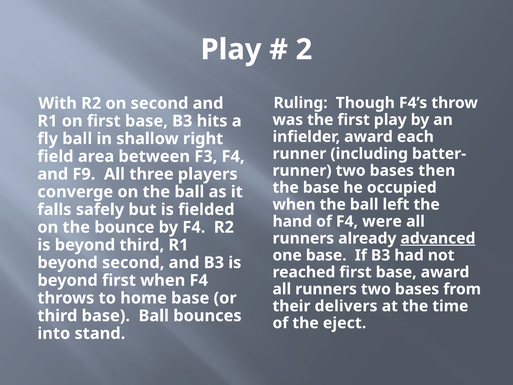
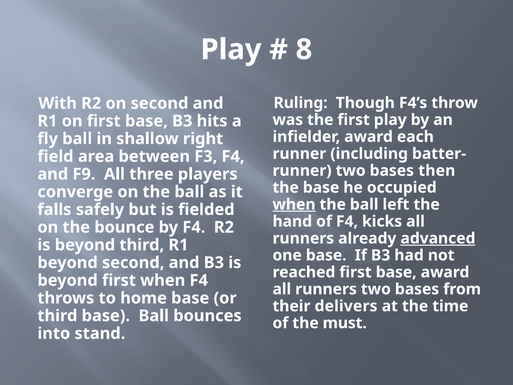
2: 2 -> 8 (304, 49)
when underline: none -> present (294, 204)
were: were -> kicks (382, 221)
eject: eject -> must (345, 323)
